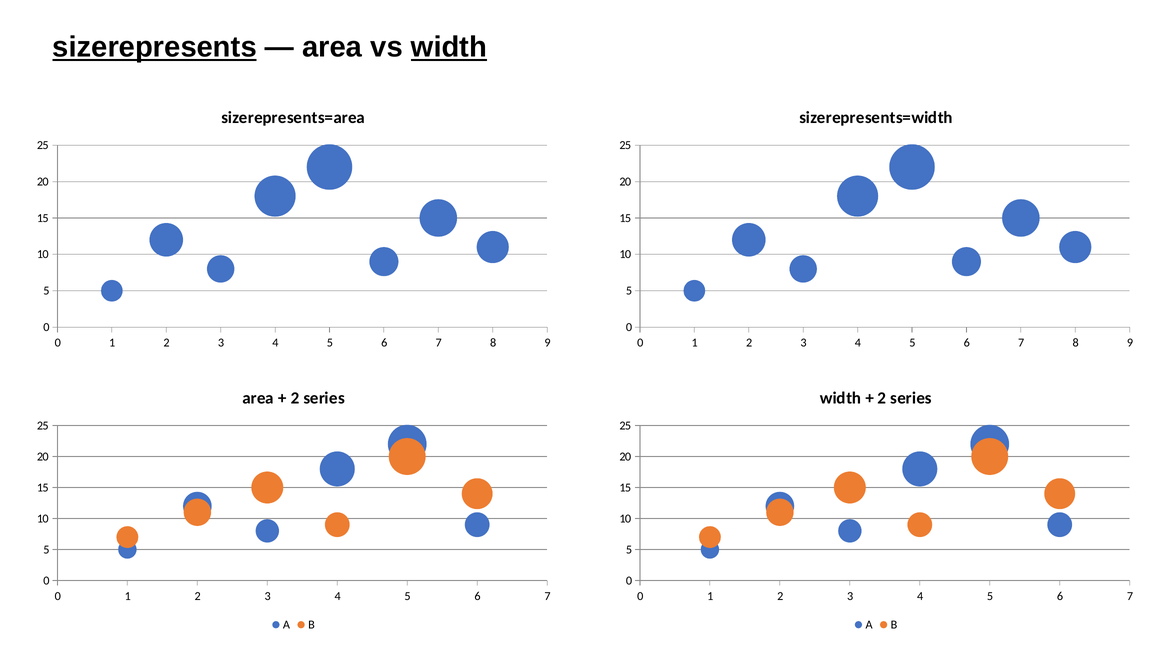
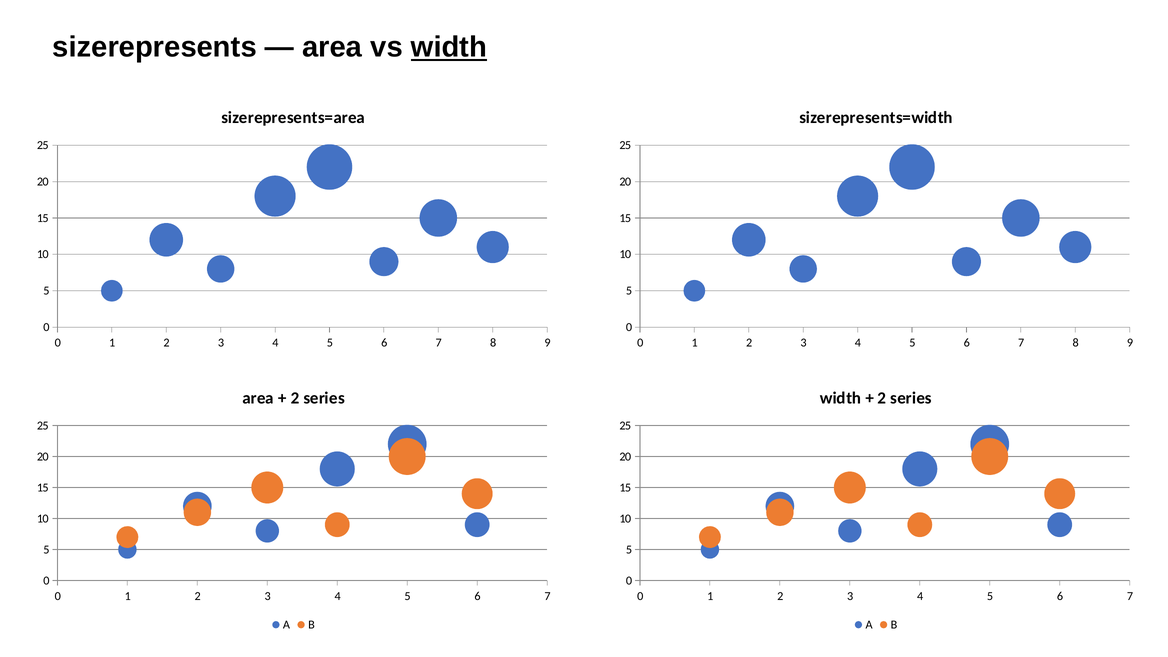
sizerepresents underline: present -> none (155, 47)
